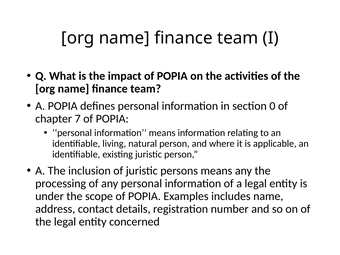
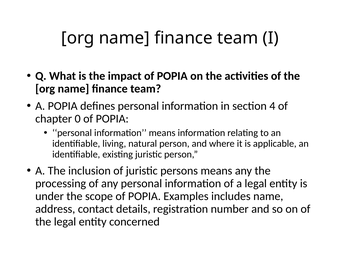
0: 0 -> 4 (272, 106)
7: 7 -> 0 (78, 119)
